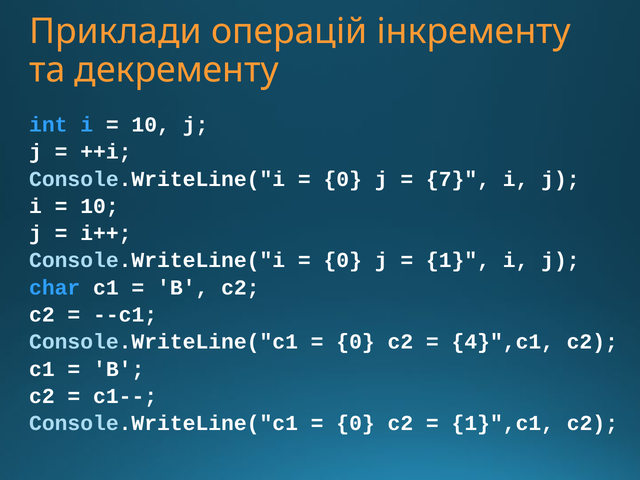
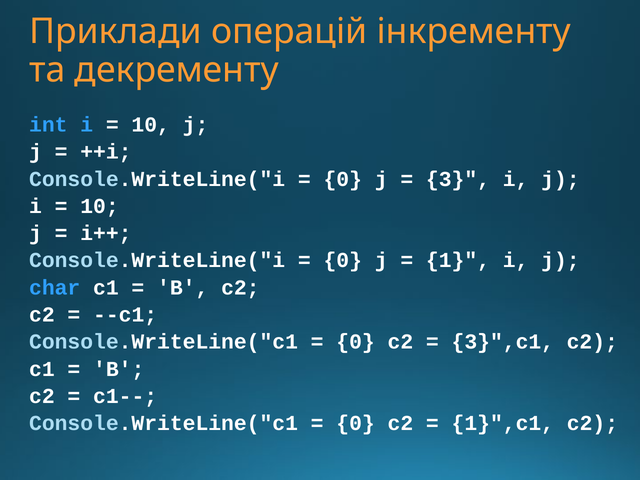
7: 7 -> 3 (458, 179)
4}",c1: 4}",c1 -> 3}",c1 (503, 342)
